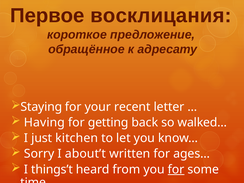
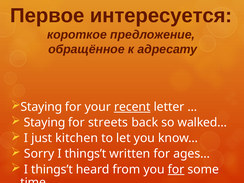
восклицания: восклицания -> интересуется (161, 16)
recent underline: none -> present (132, 107)
Having: Having -> Staying (45, 123)
getting: getting -> streets (108, 123)
Sorry I about’t: about’t -> things’t (85, 154)
